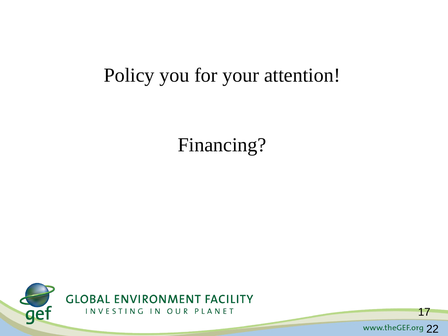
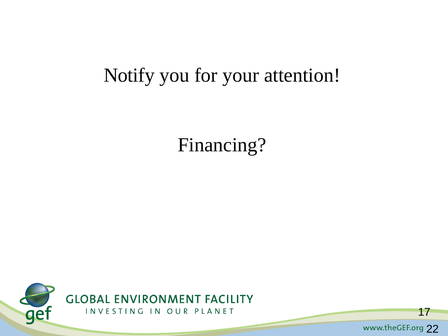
Policy: Policy -> Notify (129, 75)
